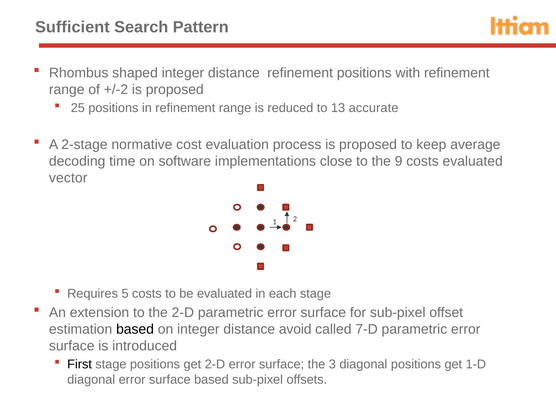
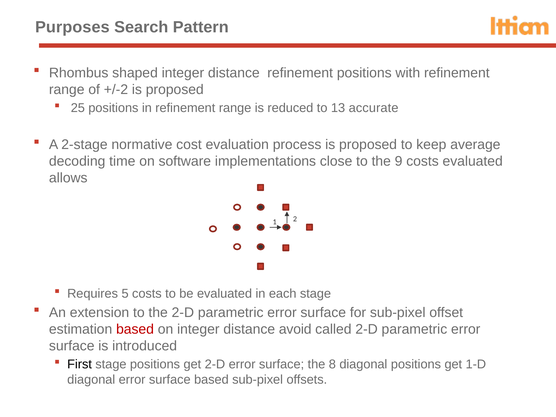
Sufficient: Sufficient -> Purposes (72, 27)
vector: vector -> allows (68, 178)
based colour: black -> red (135, 329)
called 7-D: 7-D -> 2-D (367, 329)
3: 3 -> 8 (332, 364)
